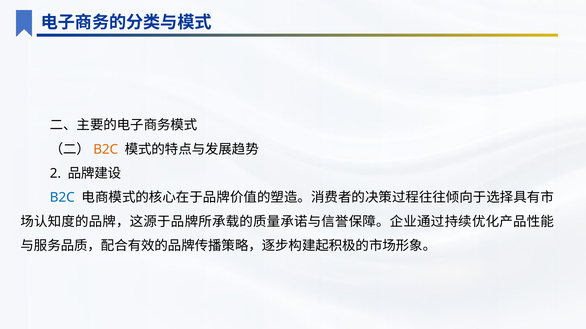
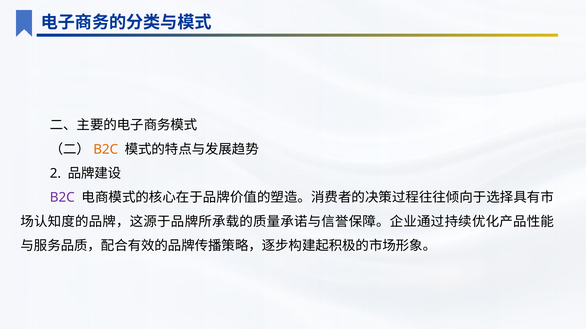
B2C colour: blue -> purple (62, 198)
